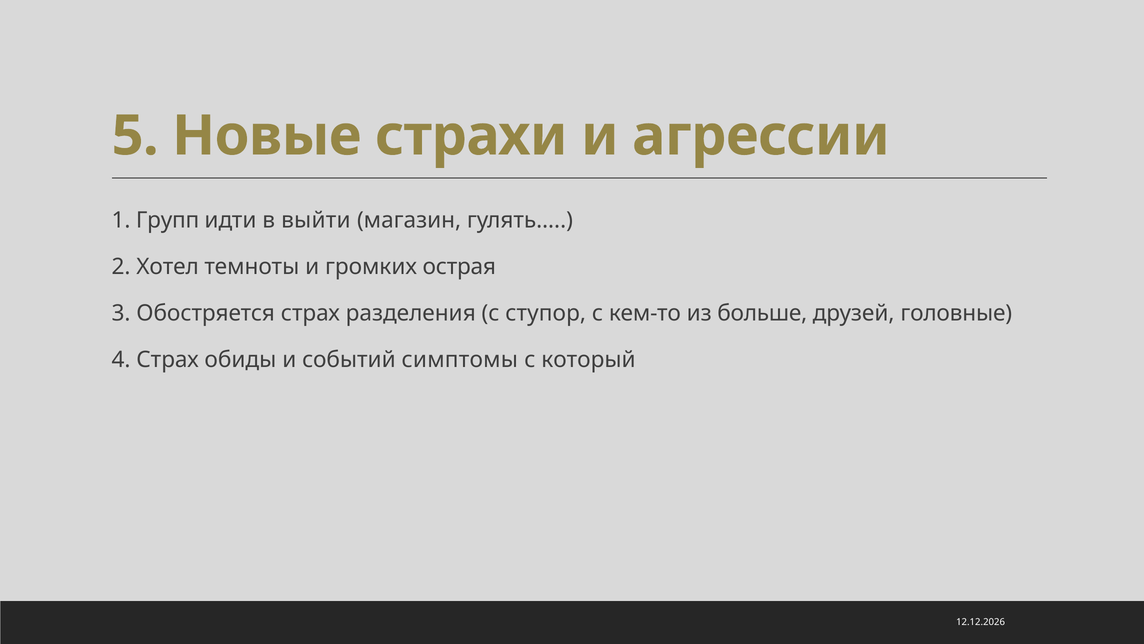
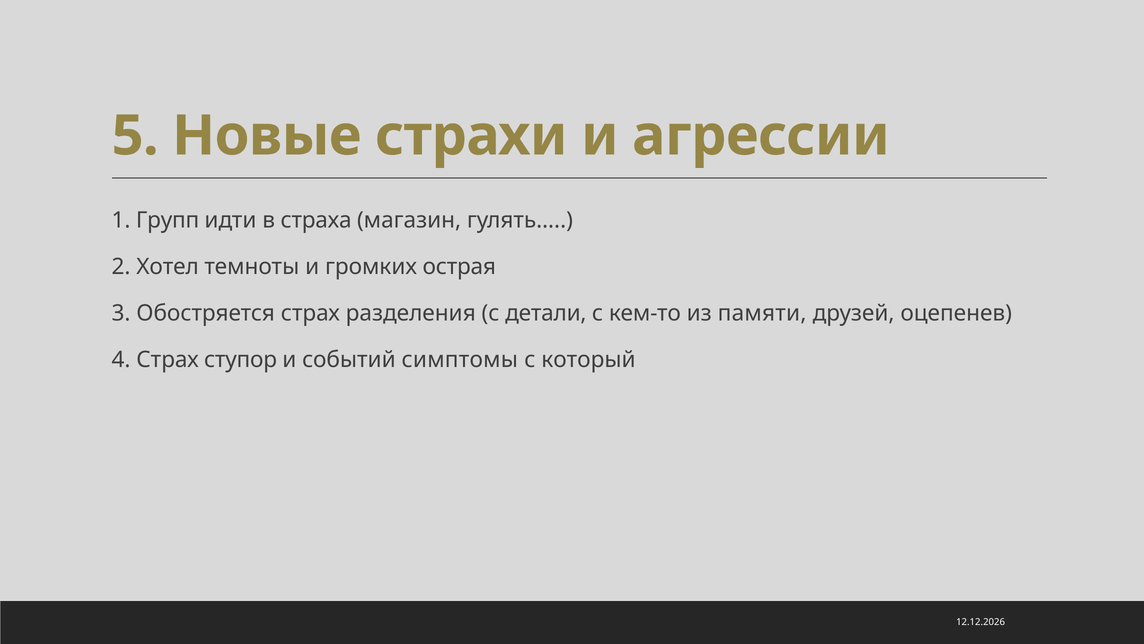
выйти: выйти -> страха (316, 220)
ступор: ступор -> детали (546, 313)
больше: больше -> памяти (762, 313)
головные: головные -> оцепенев (956, 313)
обиды: обиды -> ступор (241, 360)
